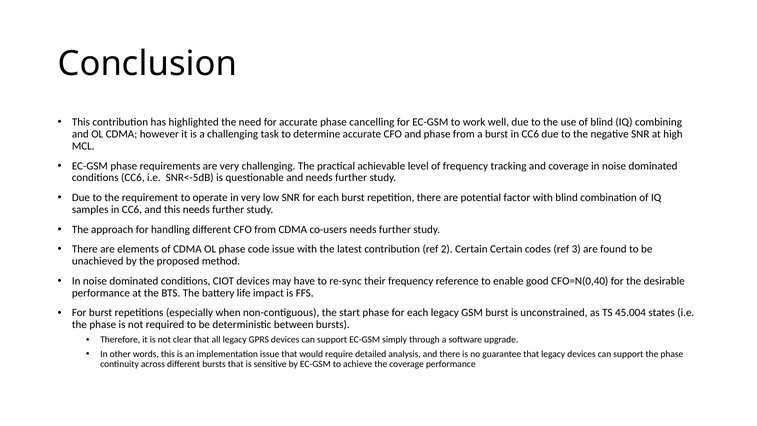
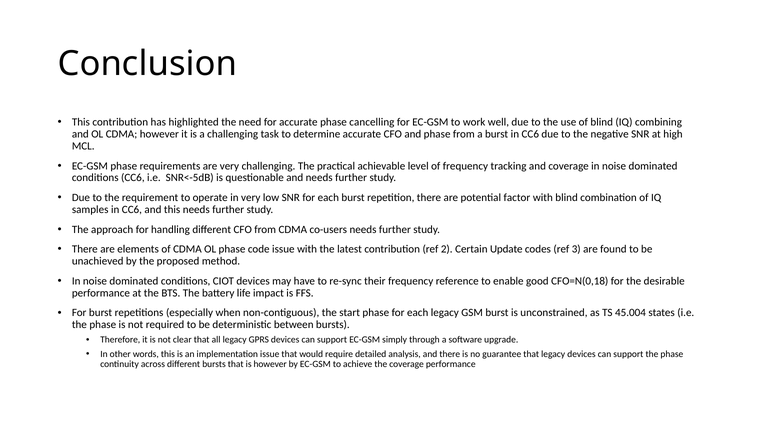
Certain Certain: Certain -> Update (506, 249)
CFO=N(0,40: CFO=N(0,40 -> CFO=N(0,18 (580, 281)
is sensitive: sensitive -> however (270, 364)
